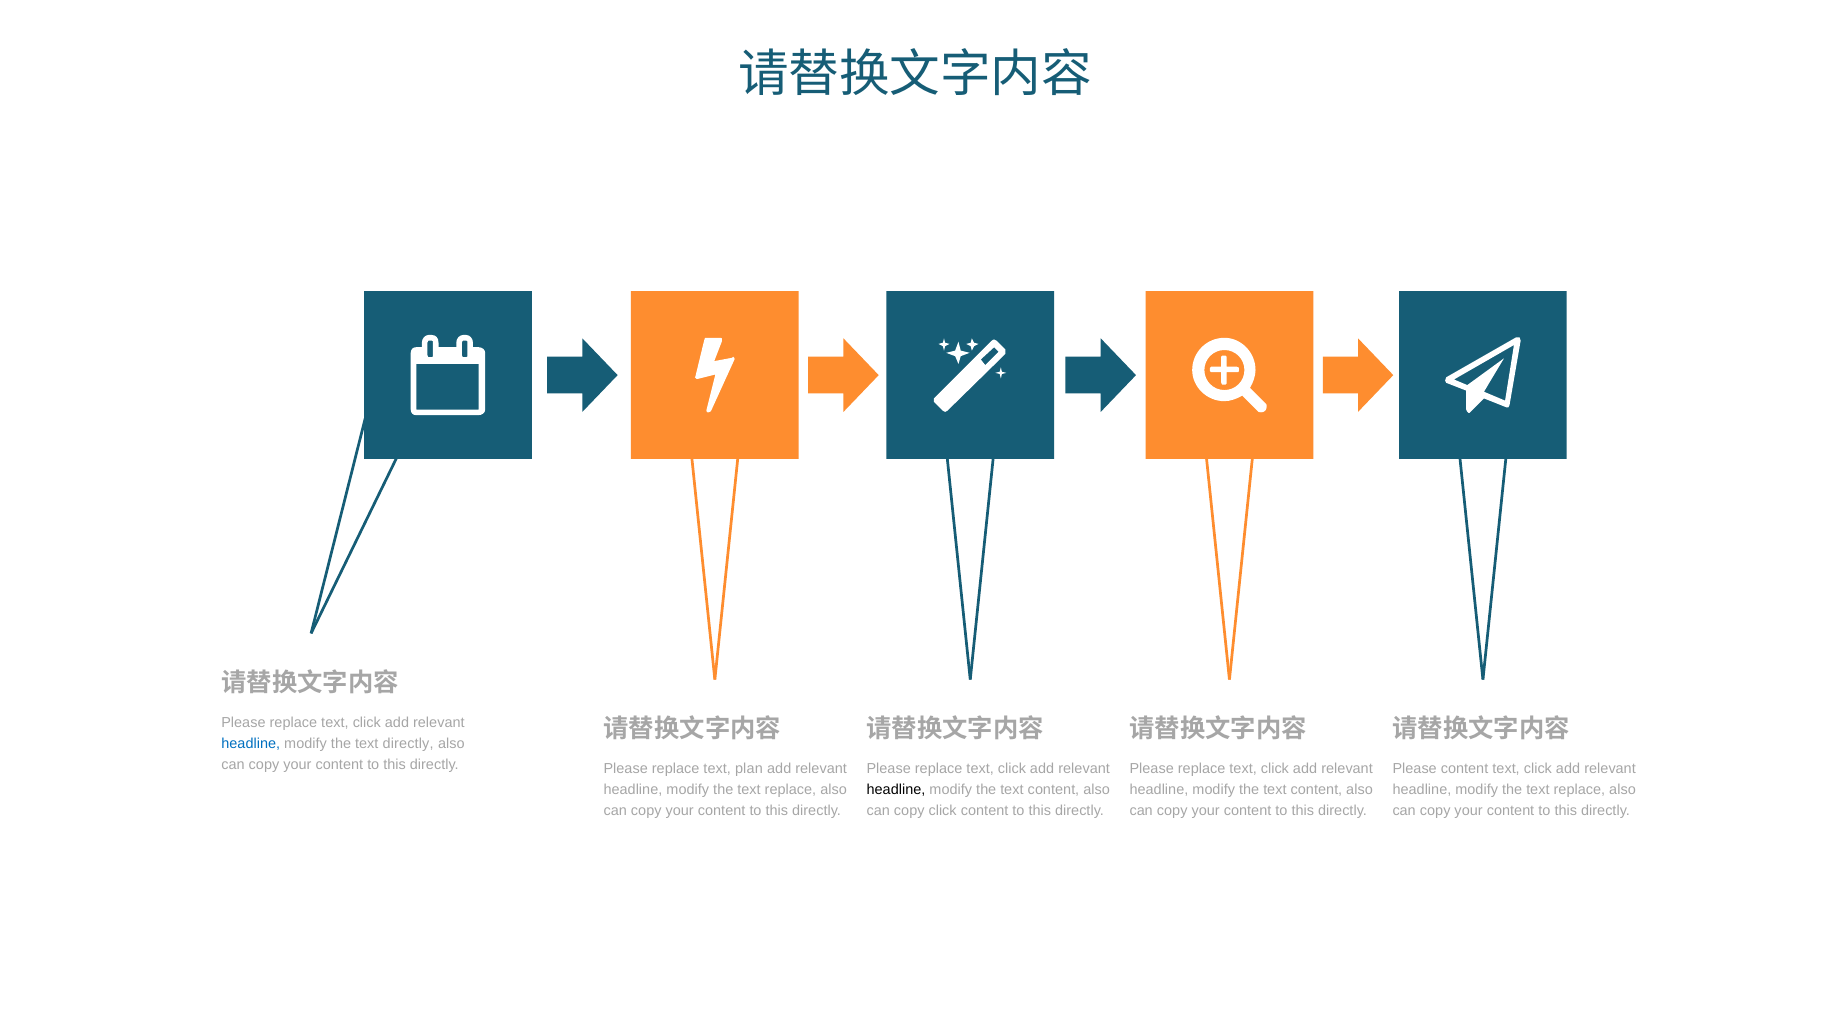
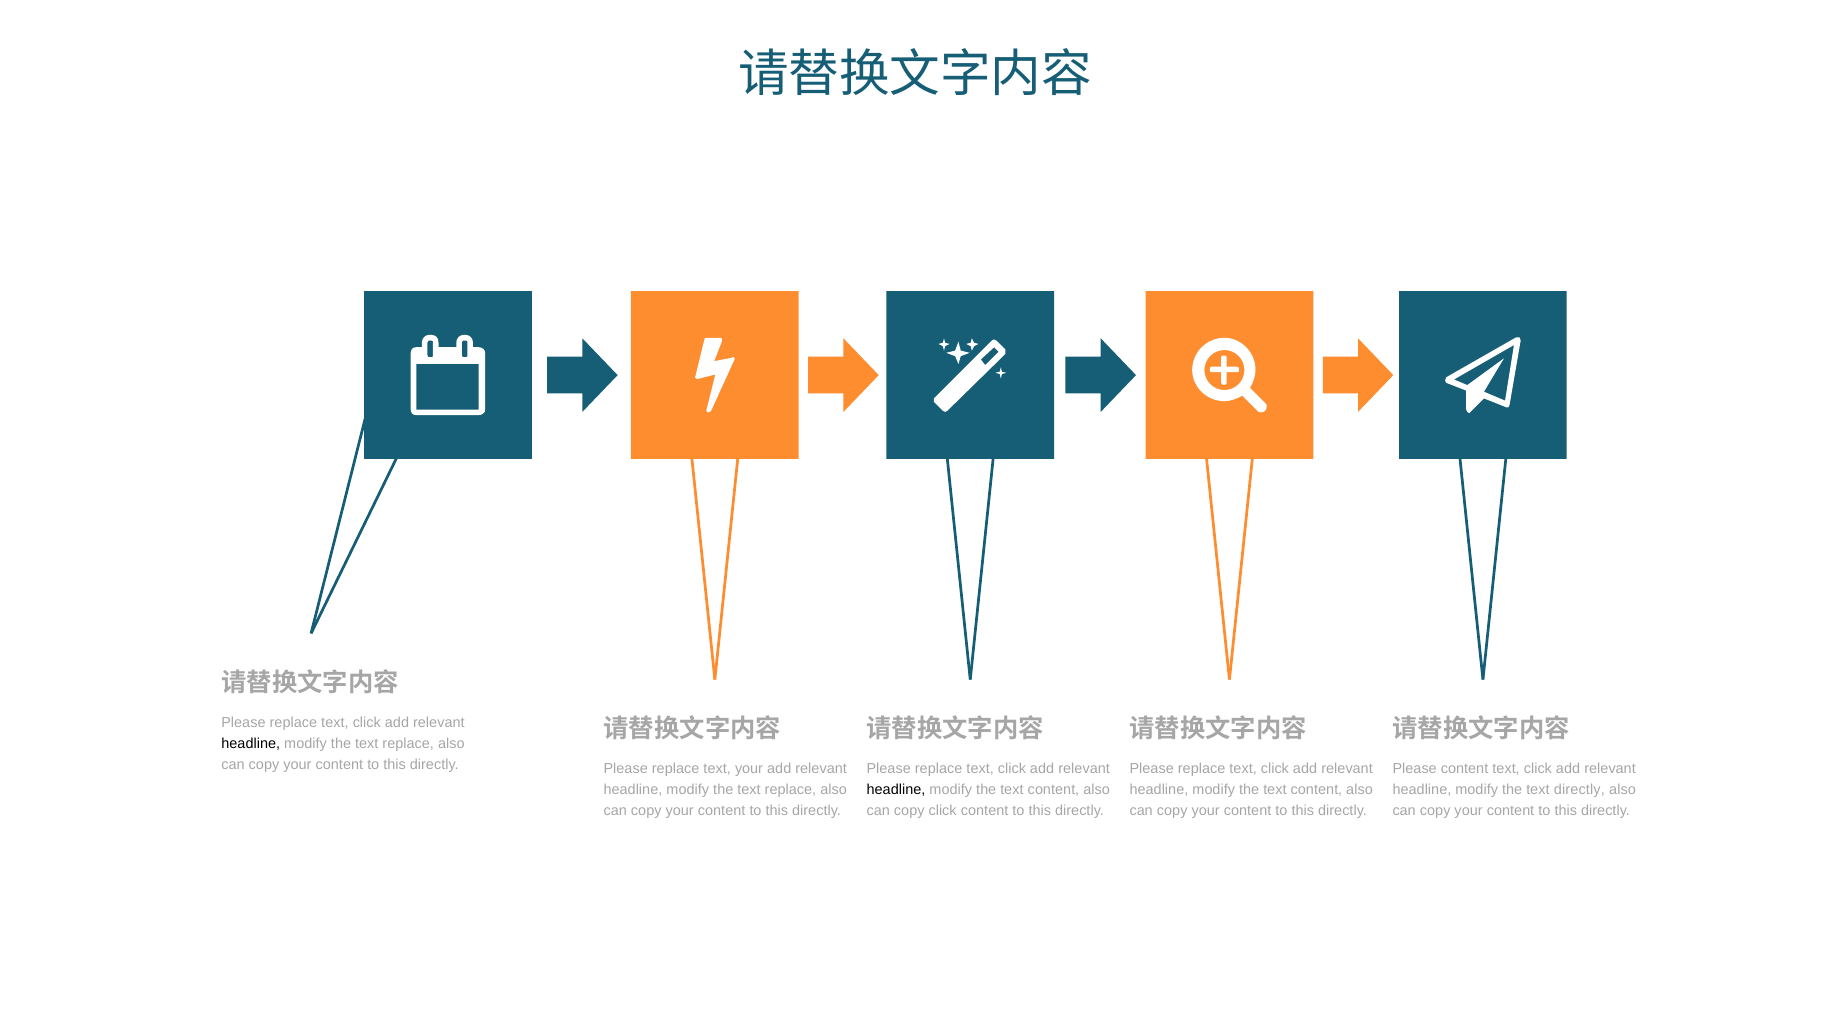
headline colour: blue -> black (251, 743)
directly: directly -> replace (408, 743)
text plan: plan -> your (749, 768)
replace: replace -> directly (1579, 789)
